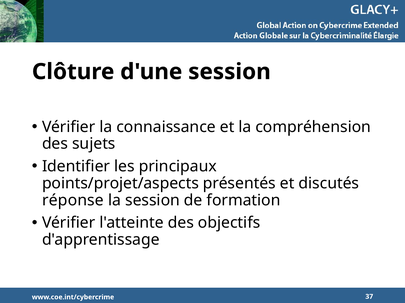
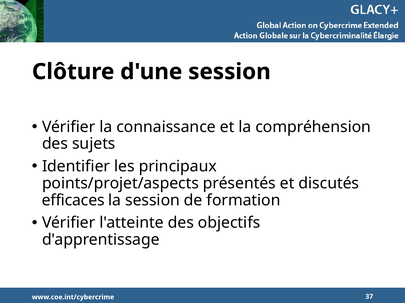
réponse: réponse -> efficaces (73, 201)
